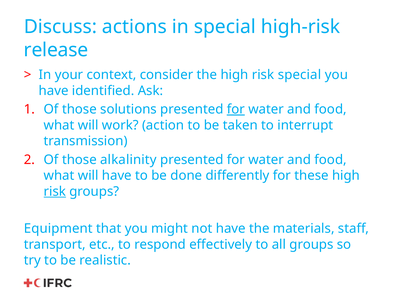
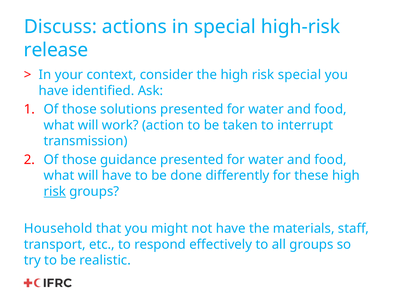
for underline: present -> none (236, 109)
alkalinity: alkalinity -> guidance (129, 159)
Equipment: Equipment -> Household (58, 228)
